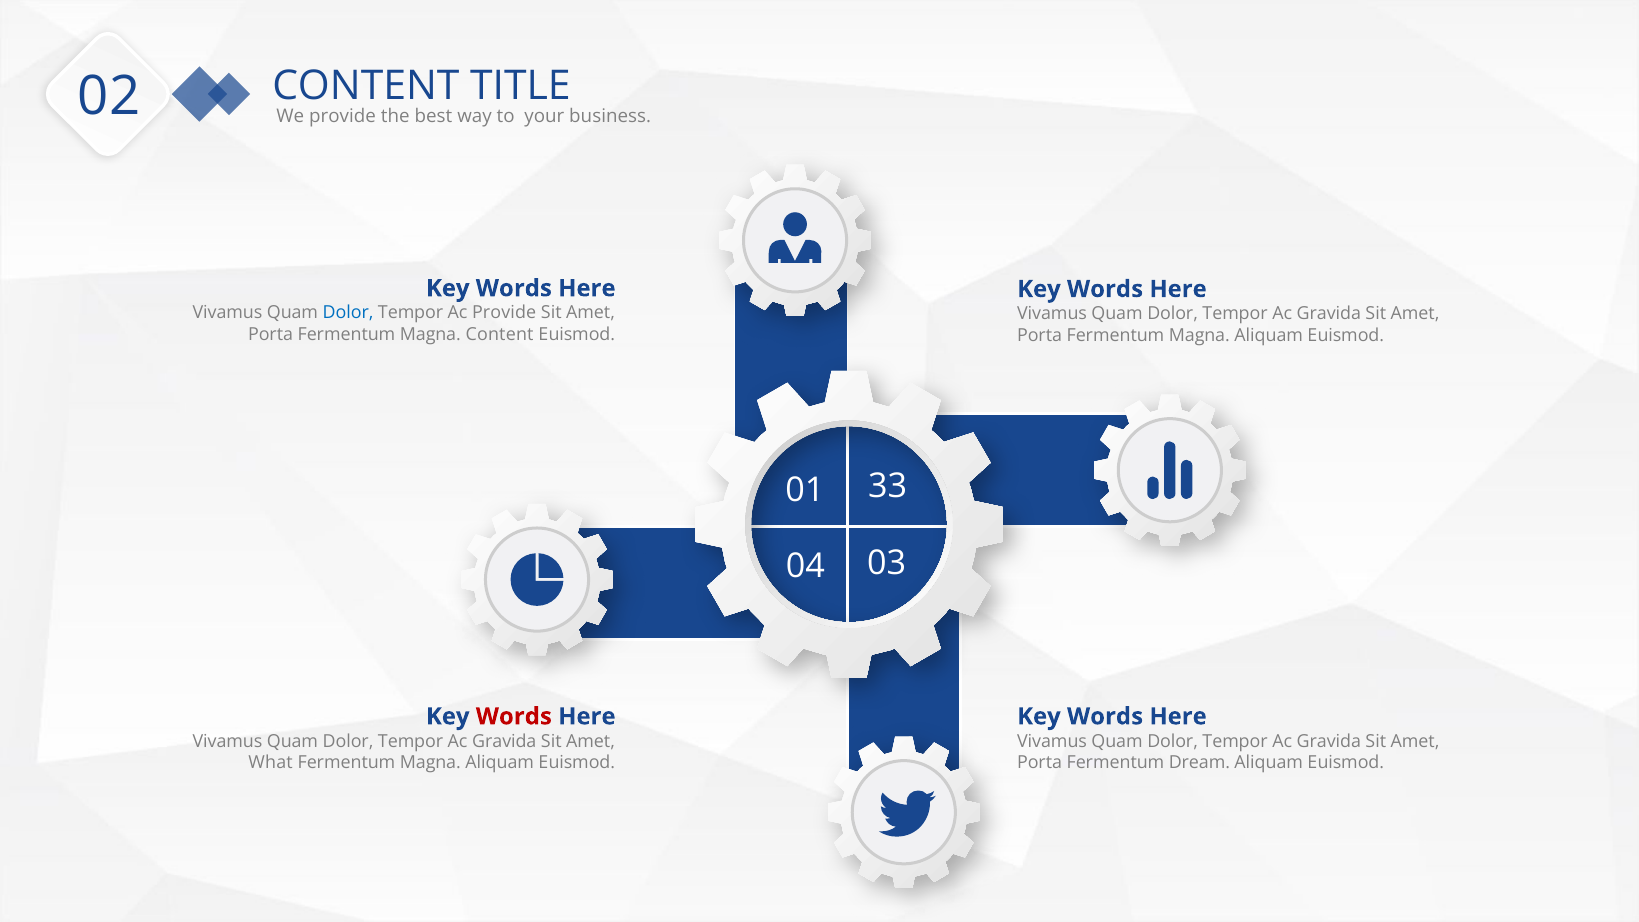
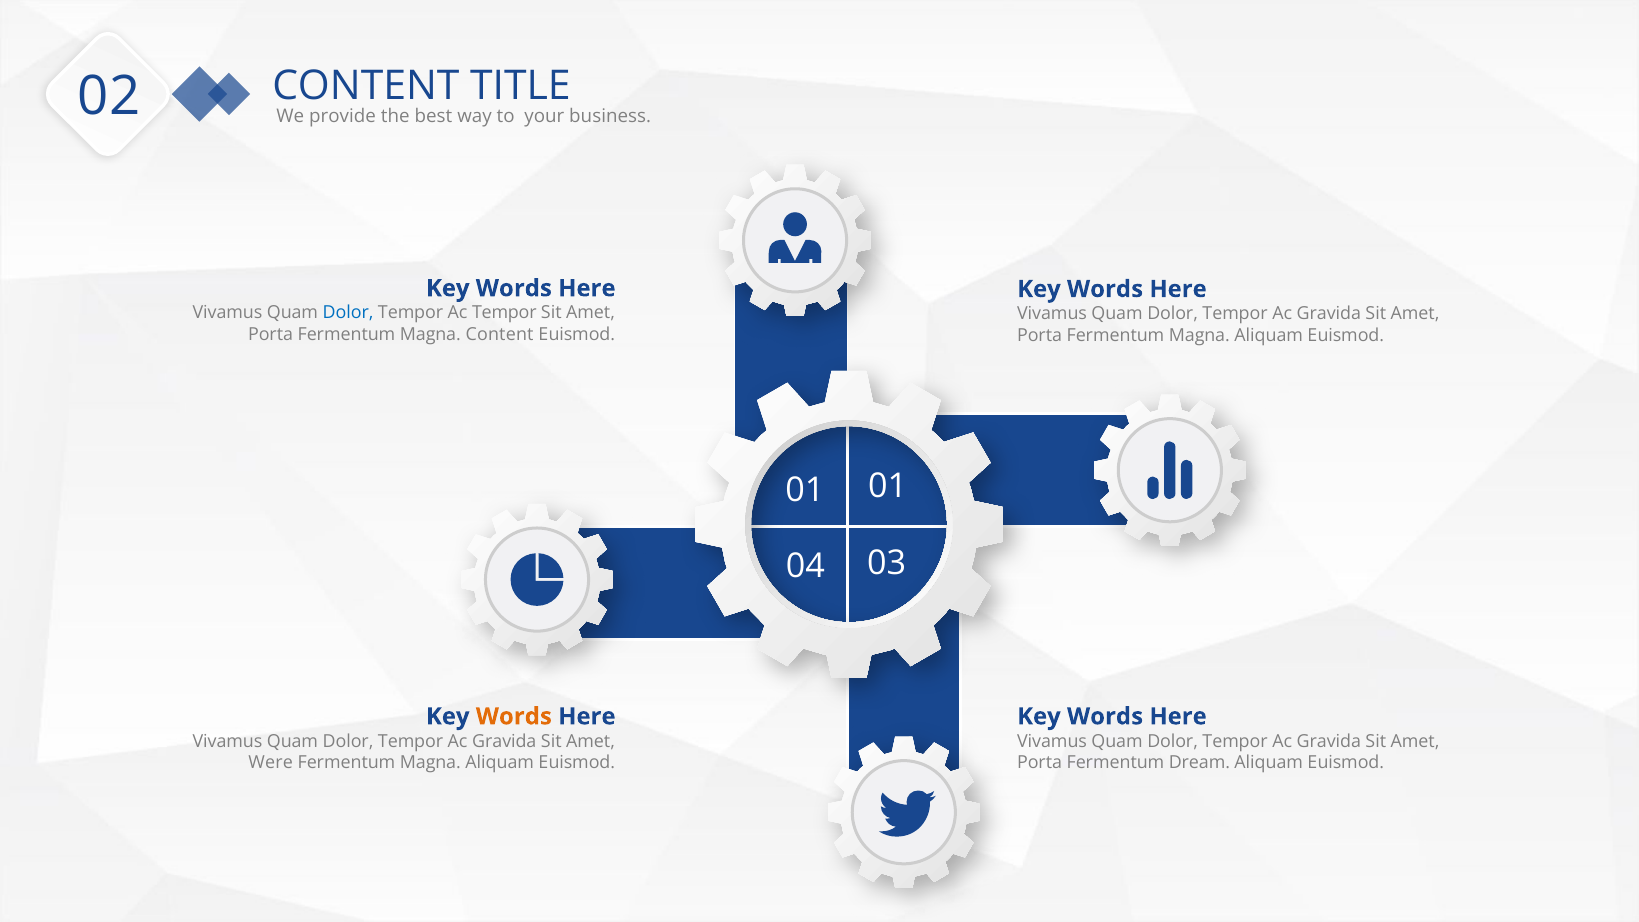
Ac Provide: Provide -> Tempor (504, 313)
01 33: 33 -> 01 (888, 486)
Words colour: red -> orange (514, 716)
What: What -> Were (271, 763)
